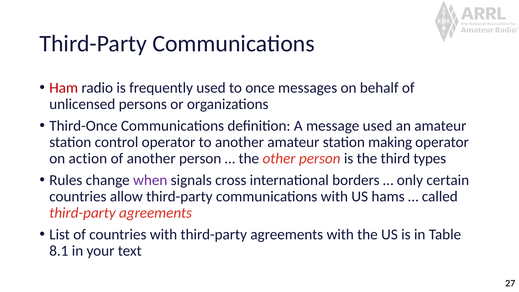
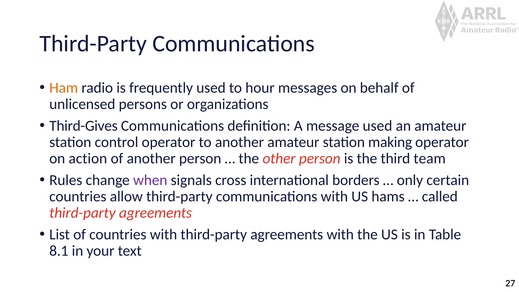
Ham colour: red -> orange (64, 88)
once: once -> hour (260, 88)
Third-Once: Third-Once -> Third-Gives (83, 126)
types: types -> team (430, 158)
